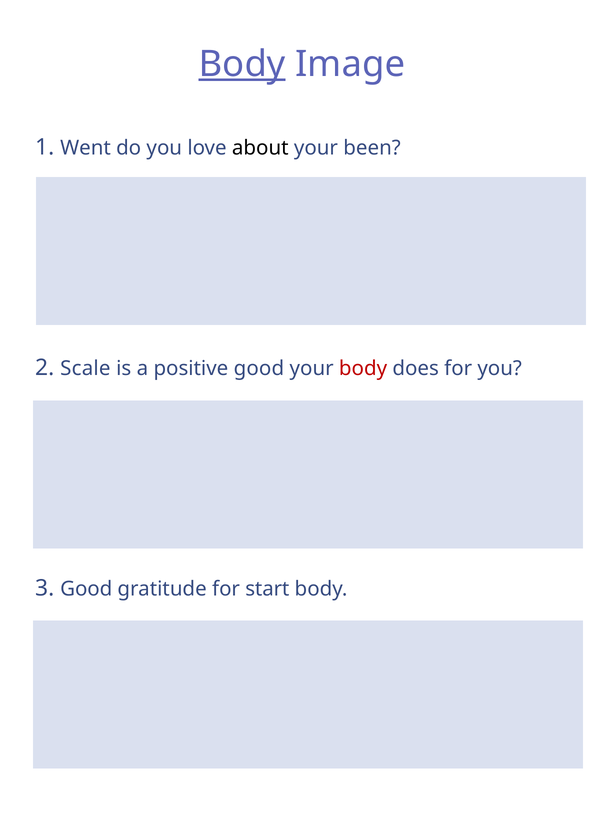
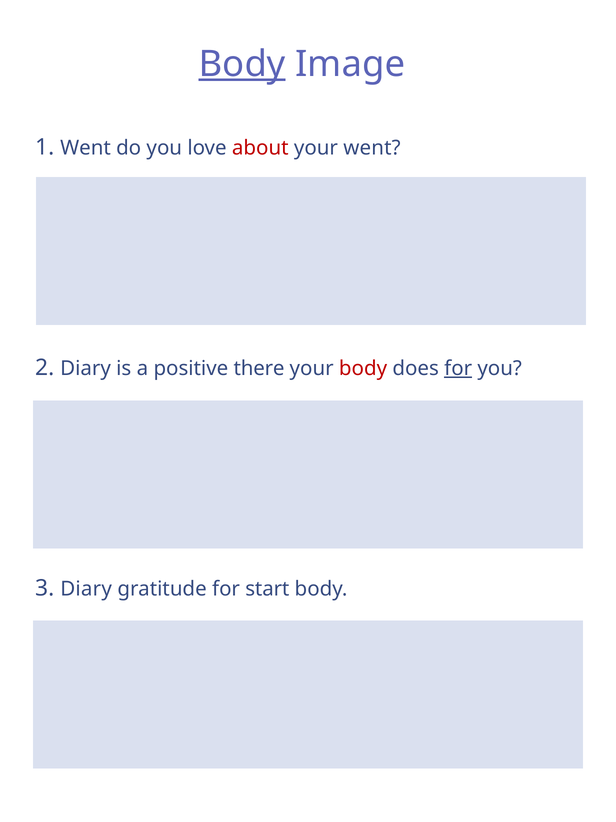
about colour: black -> red (260, 148)
your been: been -> went (372, 148)
2 Scale: Scale -> Diary (86, 368)
positive good: good -> there (259, 368)
for underline: none -> present (458, 368)
3 Good: Good -> Diary (86, 589)
